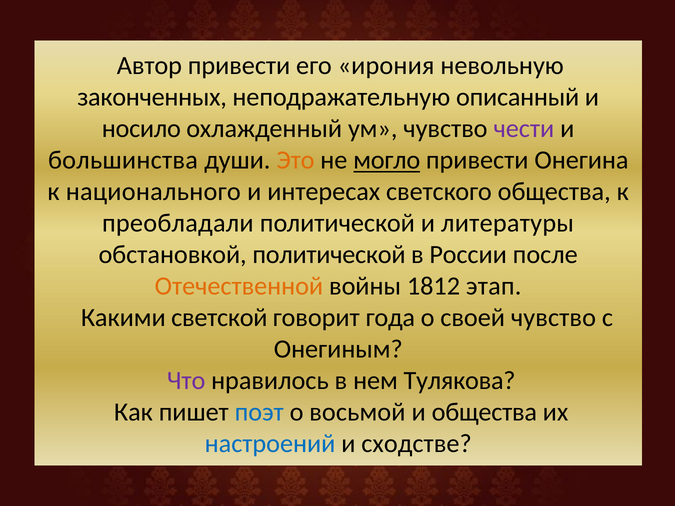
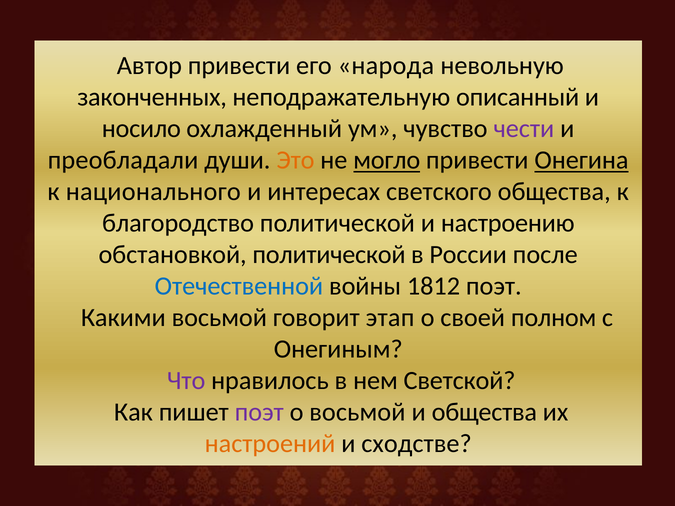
ирония: ирония -> народа (386, 66)
большинства: большинства -> преобладали (123, 160)
Онегина underline: none -> present (581, 160)
преобладали: преобладали -> благородство (178, 223)
литературы: литературы -> настроению (508, 223)
Отечественной colour: orange -> blue (239, 286)
1812 этап: этап -> поэт (494, 286)
Какими светской: светской -> восьмой (219, 318)
года: года -> этап (390, 318)
своей чувство: чувство -> полном (554, 318)
Тулякова: Тулякова -> Светской (460, 381)
поэт colour: blue -> purple (259, 413)
настроений colour: blue -> orange (270, 444)
